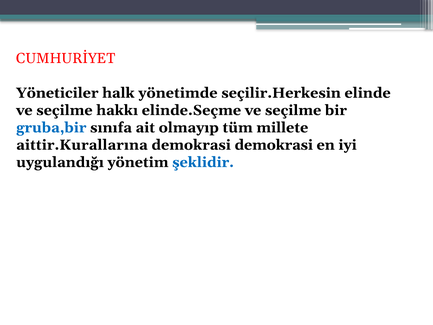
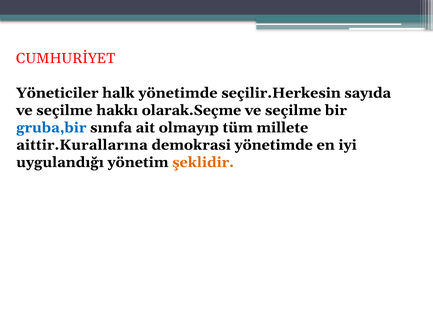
elinde: elinde -> sayıda (368, 93)
elinde.Seçme: elinde.Seçme -> olarak.Seçme (191, 110)
demokrasi demokrasi: demokrasi -> yönetimde (274, 145)
şeklidir colour: blue -> orange (203, 162)
